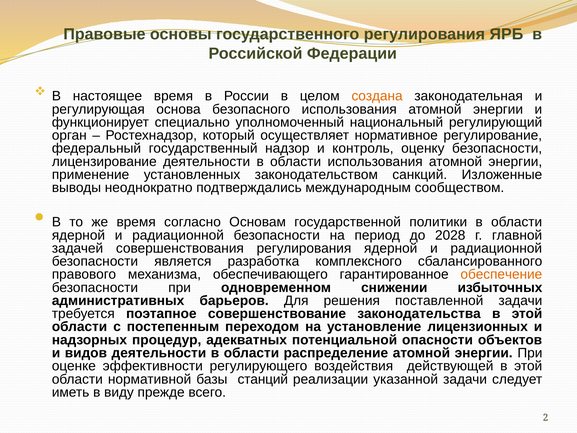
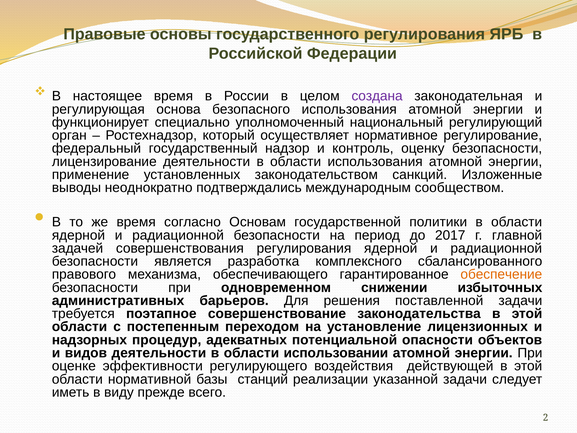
создана colour: orange -> purple (377, 96)
2028: 2028 -> 2017 (450, 235)
распределение: распределение -> использовании (336, 353)
